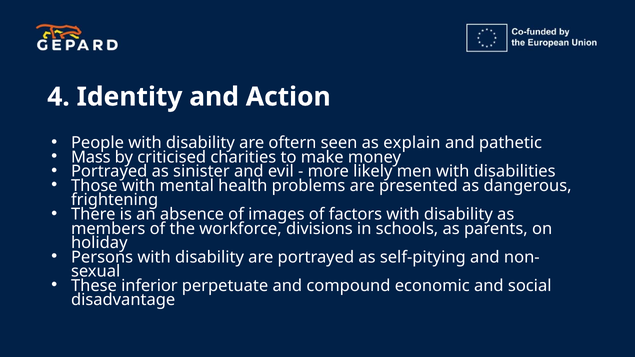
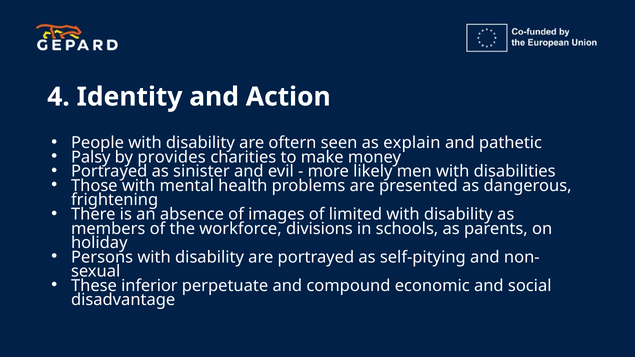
Mass: Mass -> Palsy (91, 157)
criticised: criticised -> provides (172, 157)
factors: factors -> limited (355, 214)
